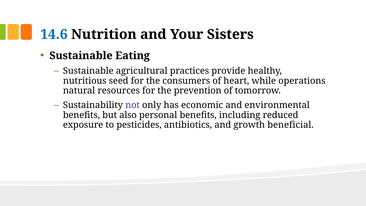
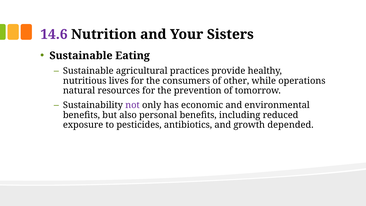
14.6 colour: blue -> purple (54, 34)
seed: seed -> lives (119, 81)
heart: heart -> other (236, 81)
beneficial: beneficial -> depended (291, 125)
